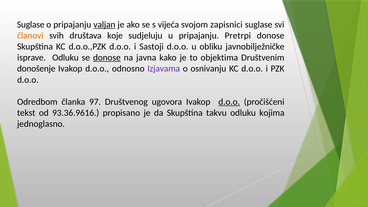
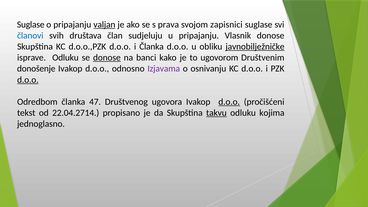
vijeća: vijeća -> prava (168, 25)
članovi colour: orange -> blue (30, 36)
koje: koje -> član (115, 36)
Pretrpi: Pretrpi -> Vlasnik (238, 36)
i Sastoji: Sastoji -> Članka (152, 47)
javnobilježničke underline: none -> present (255, 47)
javna: javna -> banci (146, 58)
objektima: objektima -> ugovorom (219, 58)
d.o.o underline: none -> present (28, 80)
97: 97 -> 47 (95, 102)
93.36.9616: 93.36.9616 -> 22.04.2714 (76, 113)
takvu underline: none -> present (216, 113)
